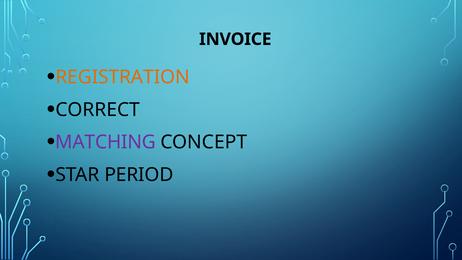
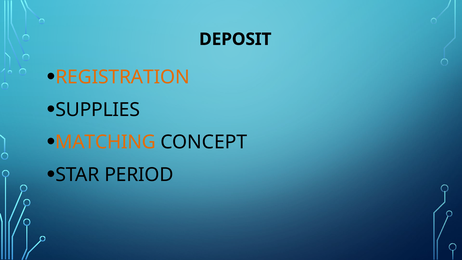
INVOICE: INVOICE -> DEPOSIT (235, 39)
CORRECT: CORRECT -> SUPPLIES (98, 110)
MATCHING colour: purple -> orange (106, 142)
